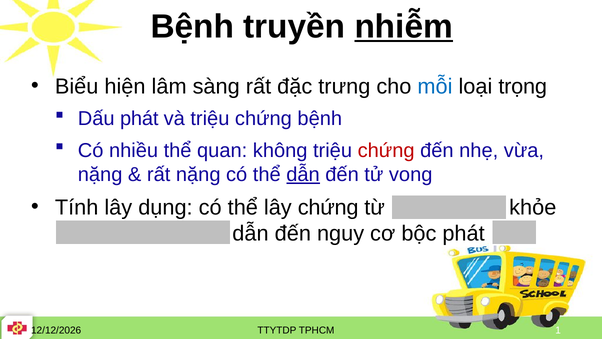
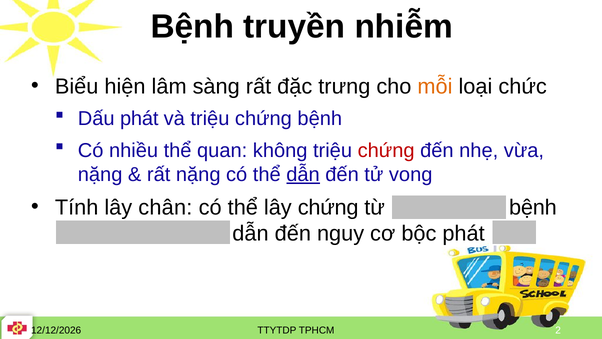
nhiễm underline: present -> none (404, 27)
mỗi colour: blue -> orange (435, 86)
trọng: trọng -> chức (523, 86)
dụng: dụng -> chân (165, 207)
khỏe: khỏe -> bệnh (533, 207)
1: 1 -> 2 (558, 330)
